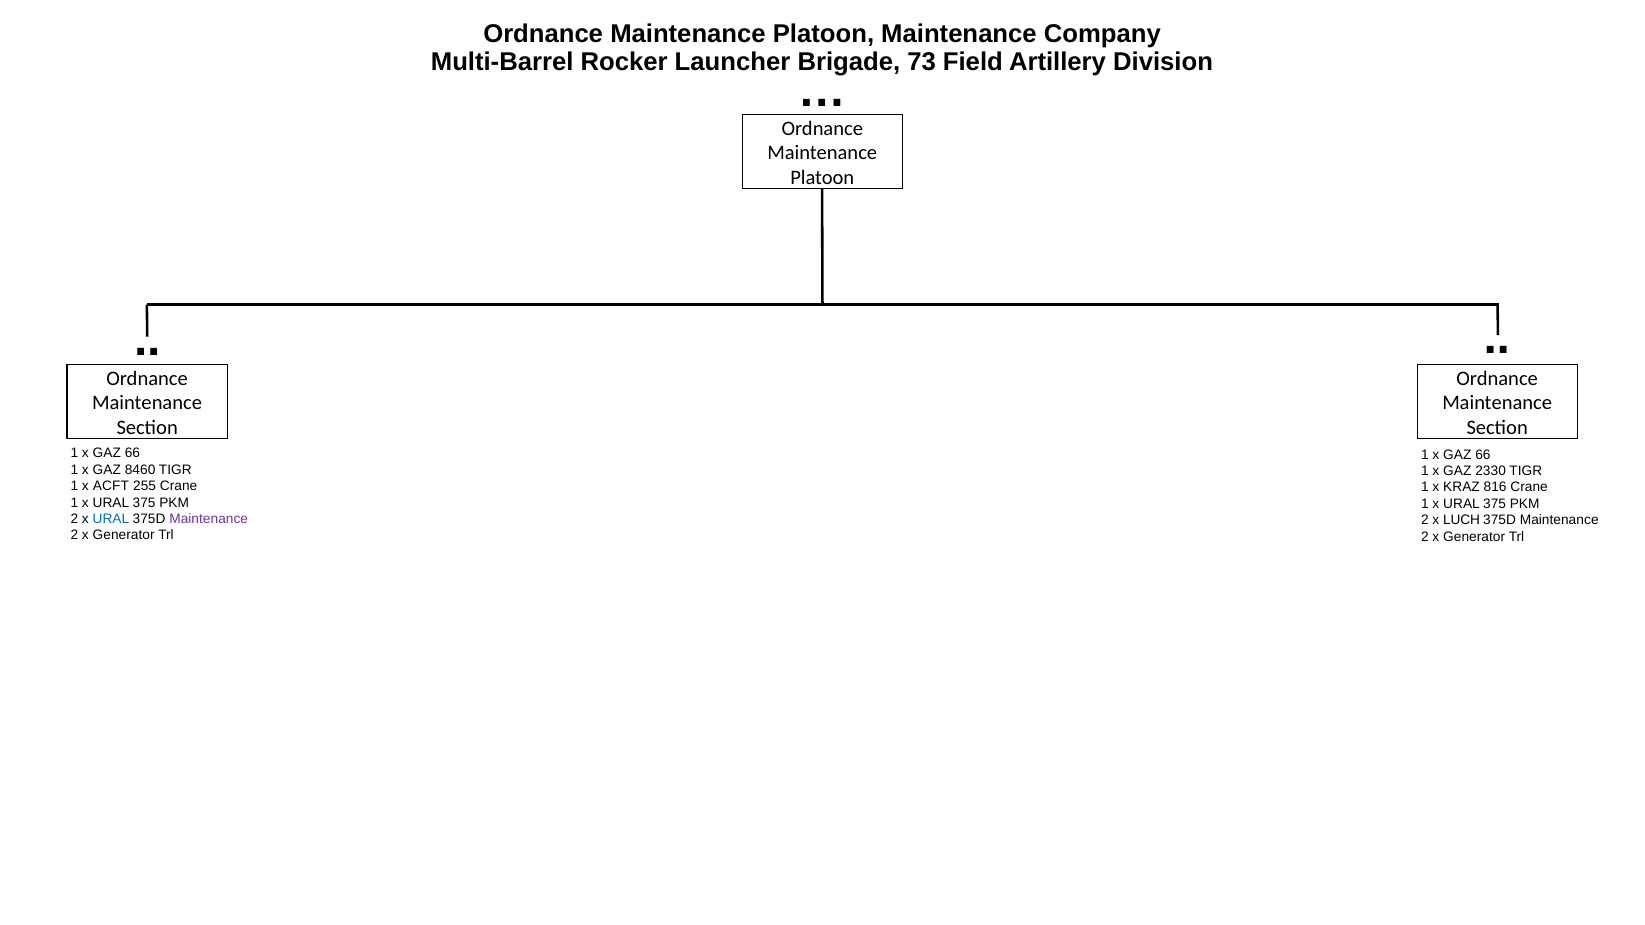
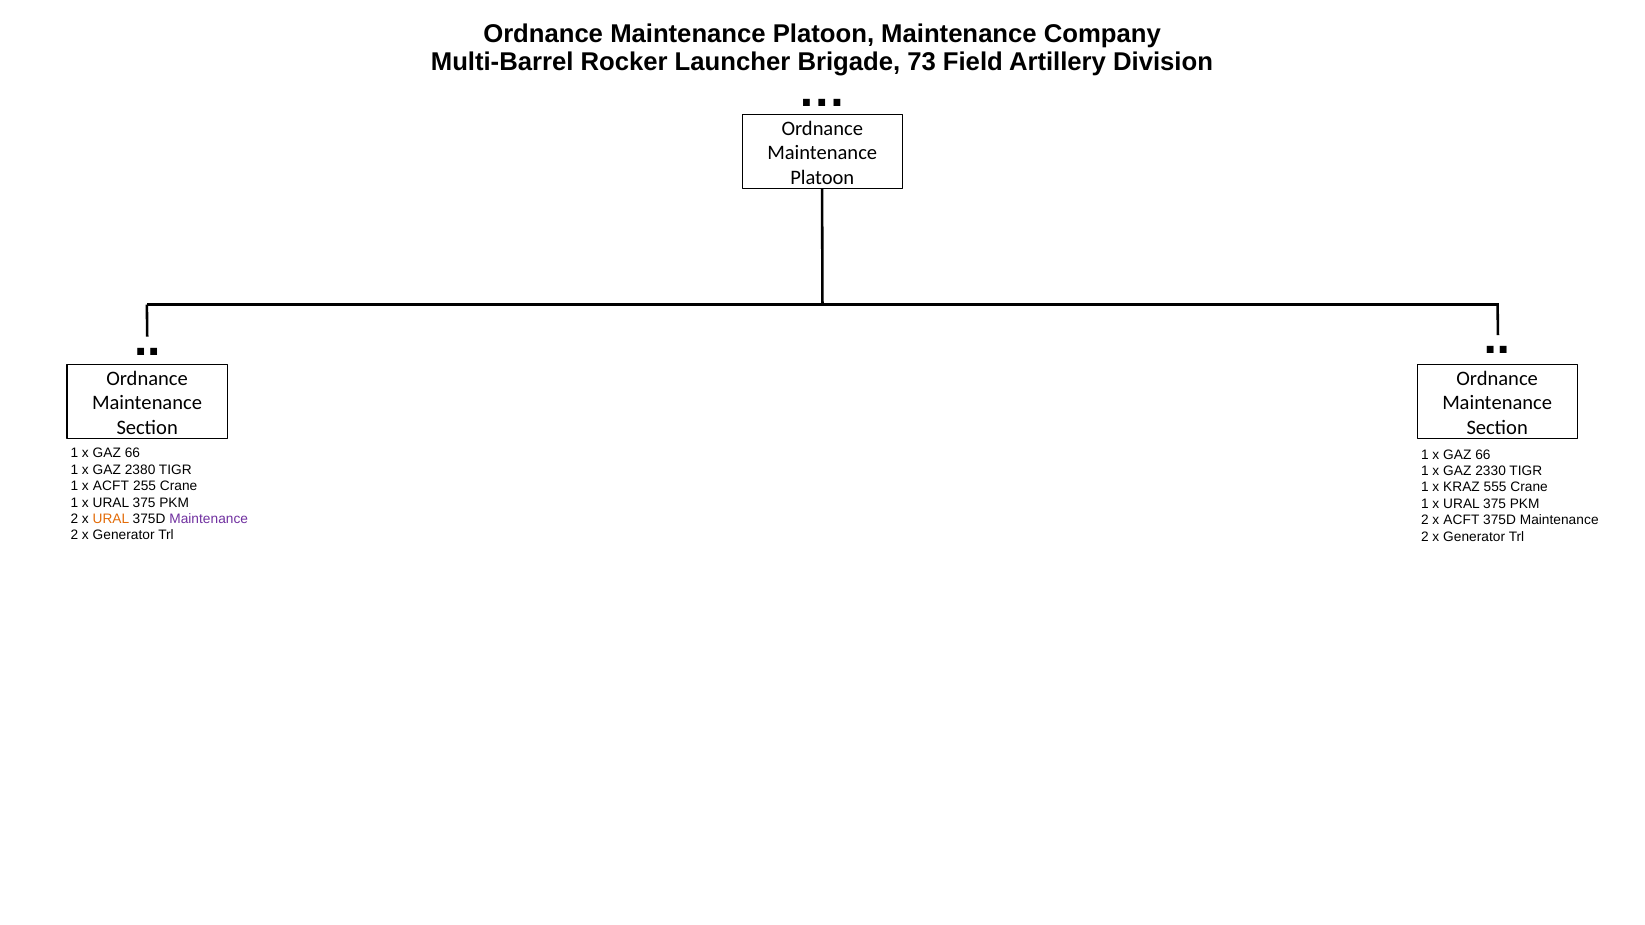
8460: 8460 -> 2380 (140, 470)
816: 816 -> 555 (1495, 488)
URAL colour: blue -> orange (111, 519)
2 x LUCH: LUCH -> ACFT (1461, 520)
